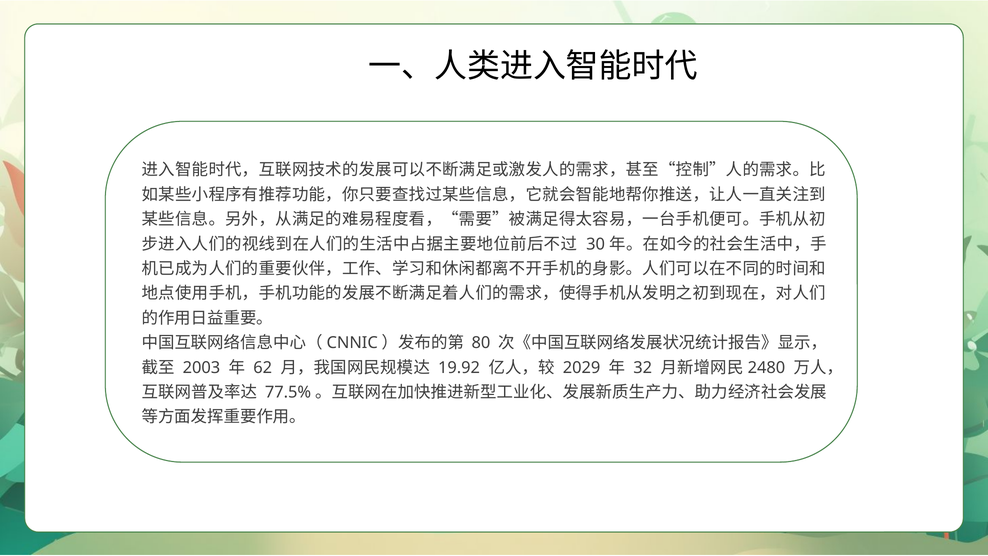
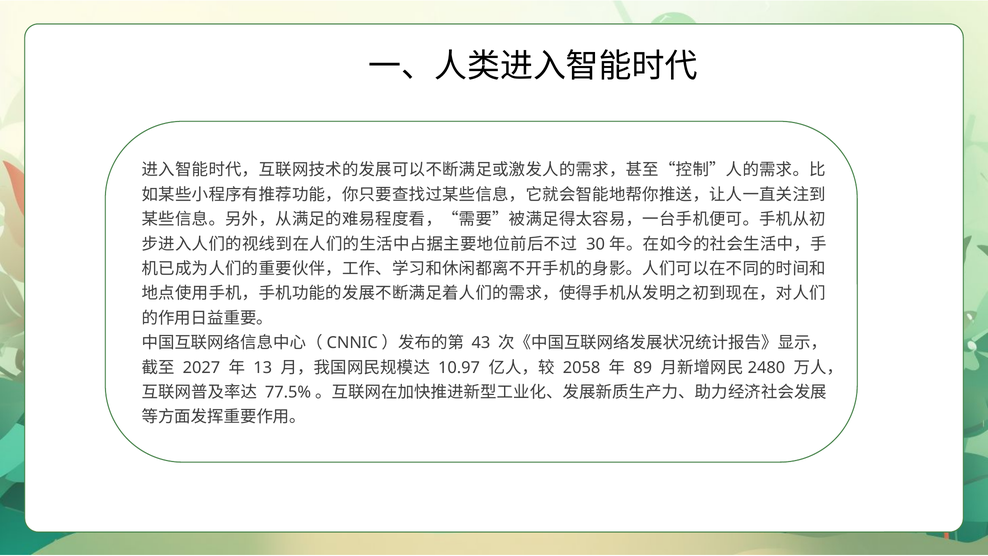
80: 80 -> 43 (481, 343)
2003: 2003 -> 2027 (201, 367)
62: 62 -> 13 (263, 367)
19.92: 19.92 -> 10.97 (459, 367)
2029: 2029 -> 2058 (582, 367)
32: 32 -> 89 (643, 367)
